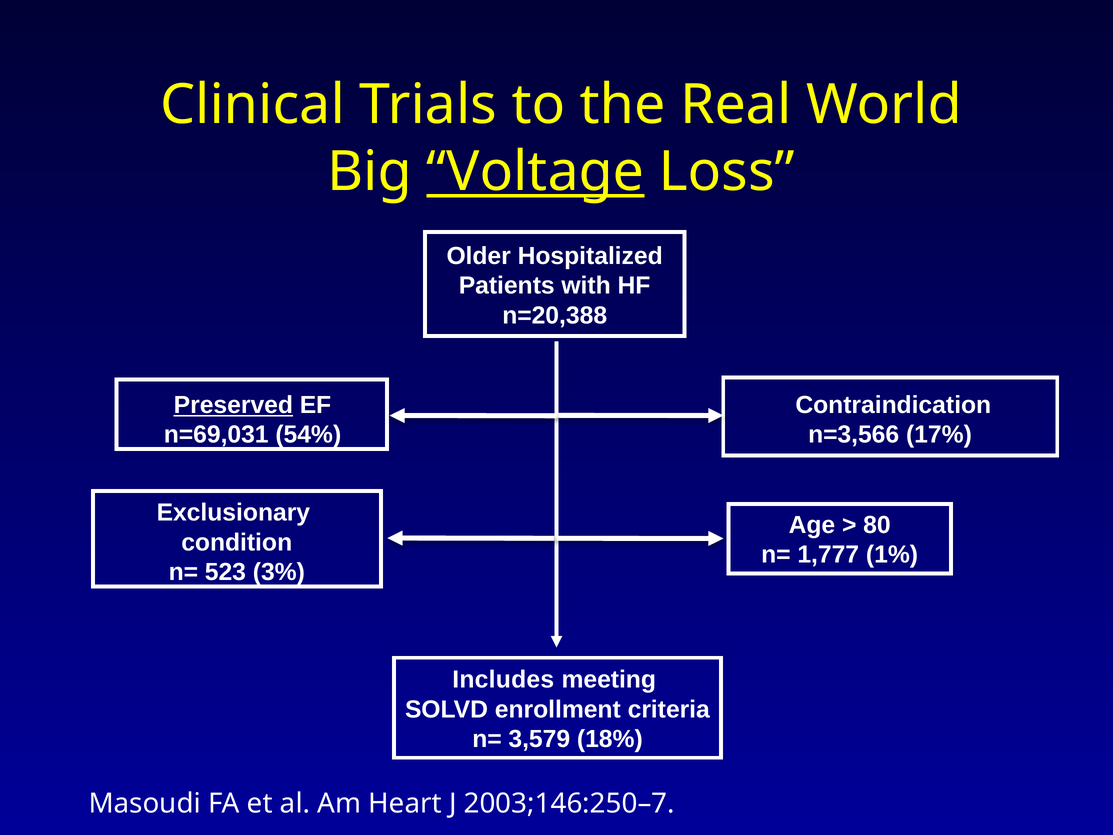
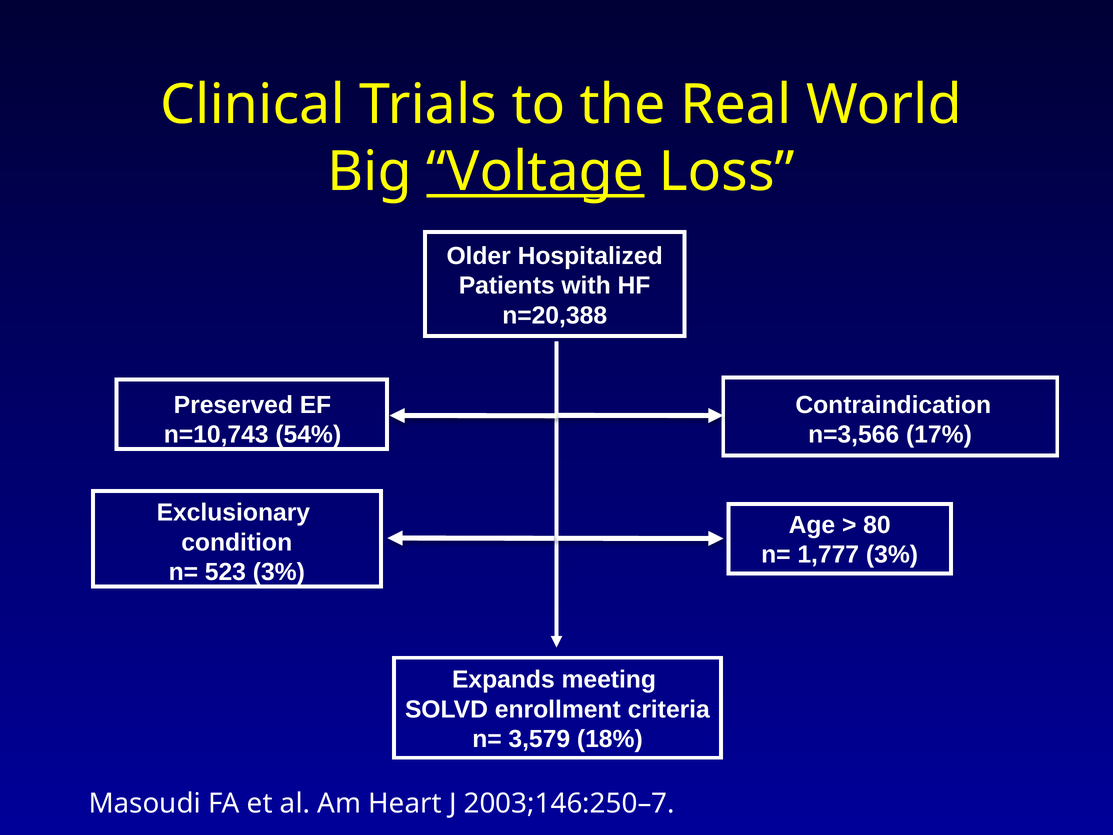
Preserved underline: present -> none (233, 405)
n=69,031: n=69,031 -> n=10,743 (216, 434)
1,777 1%: 1% -> 3% (892, 555)
Includes: Includes -> Expands (503, 680)
